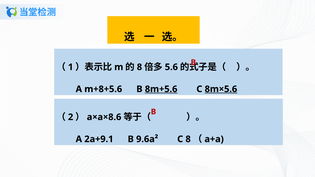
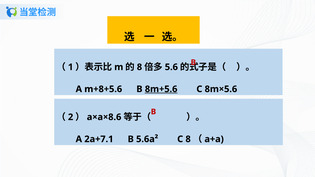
8m×5.6 underline: present -> none (221, 89)
2a+9.1: 2a+9.1 -> 2a+7.1 (99, 139)
9.6a²: 9.6a² -> 5.6a² (147, 139)
